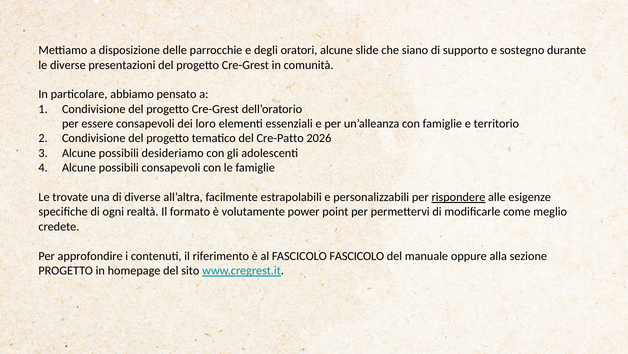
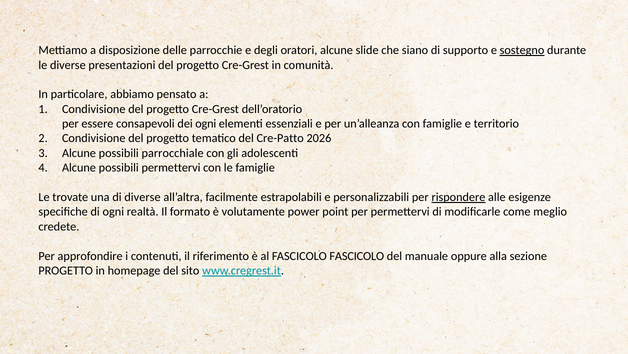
sostegno underline: none -> present (522, 50)
dei loro: loro -> ogni (206, 123)
desideriamo: desideriamo -> parrocchiale (173, 153)
possibili consapevoli: consapevoli -> permettervi (171, 167)
